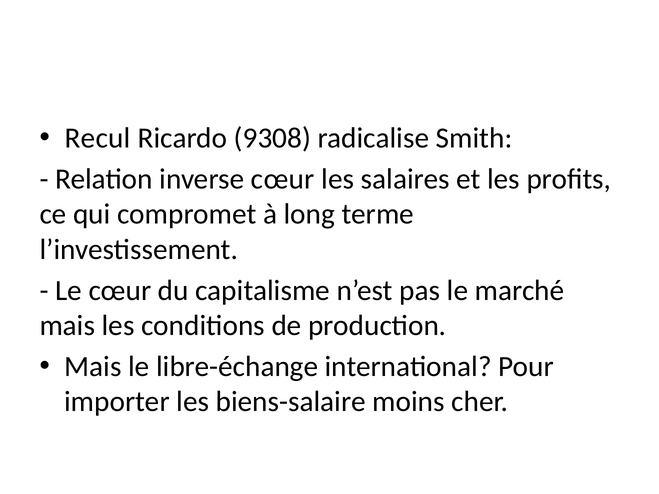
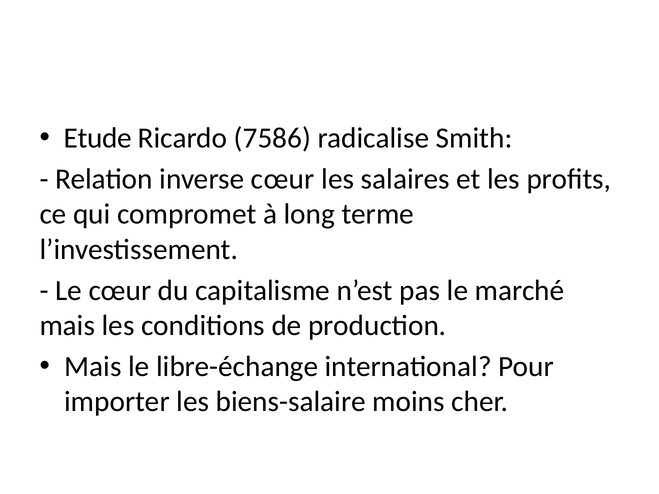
Recul: Recul -> Etude (98, 138)
9308: 9308 -> 7586 (272, 138)
